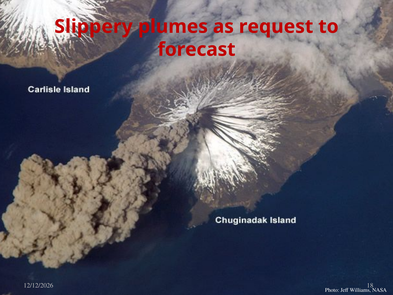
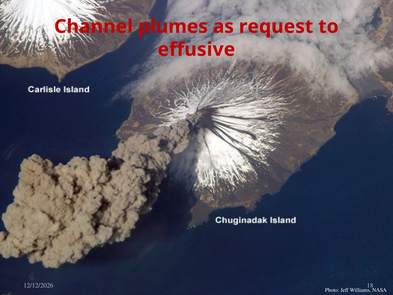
Slippery: Slippery -> Channel (94, 27)
forecast: forecast -> effusive (196, 49)
